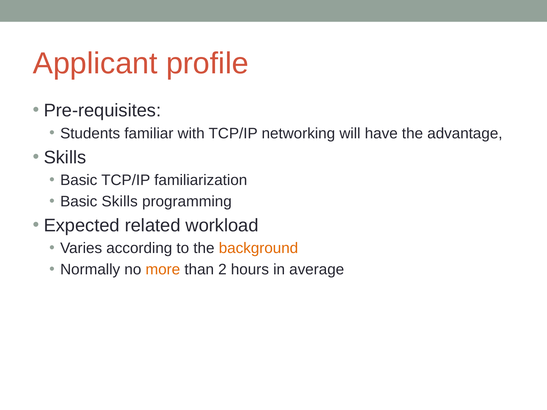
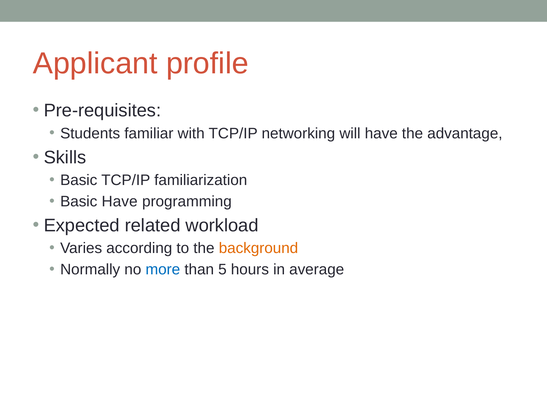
Basic Skills: Skills -> Have (120, 202)
more colour: orange -> blue (163, 270)
2: 2 -> 5 (222, 270)
